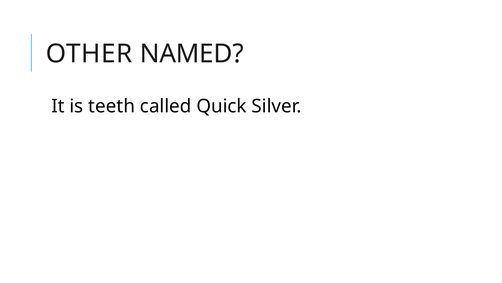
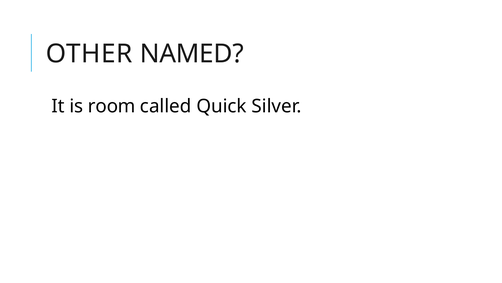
teeth: teeth -> room (112, 106)
